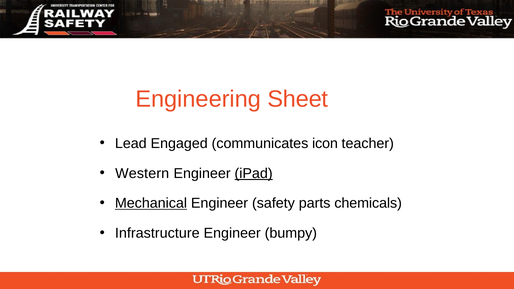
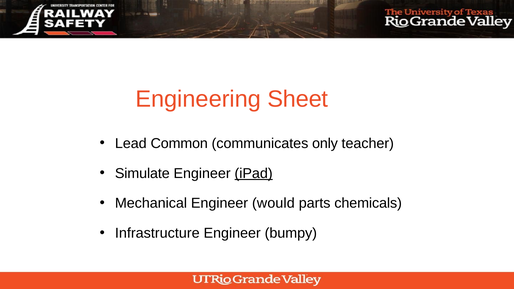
Engaged: Engaged -> Common (179, 143)
icon: icon -> only (325, 143)
Western: Western -> Simulate (142, 173)
Mechanical underline: present -> none (151, 203)
safety: safety -> would (273, 203)
